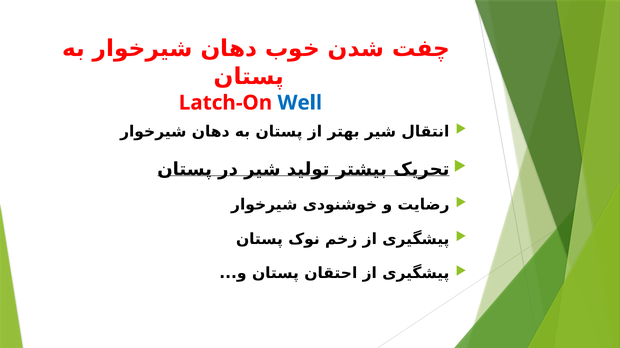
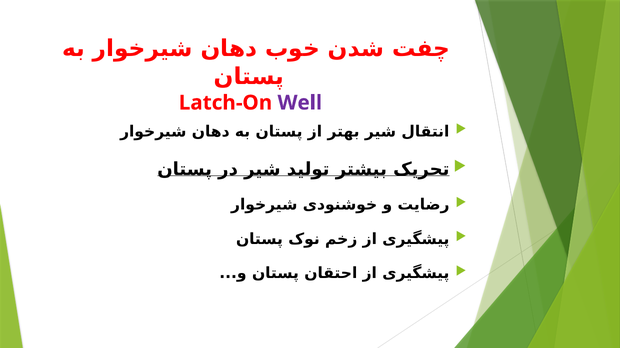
Well colour: blue -> purple (300, 103)
